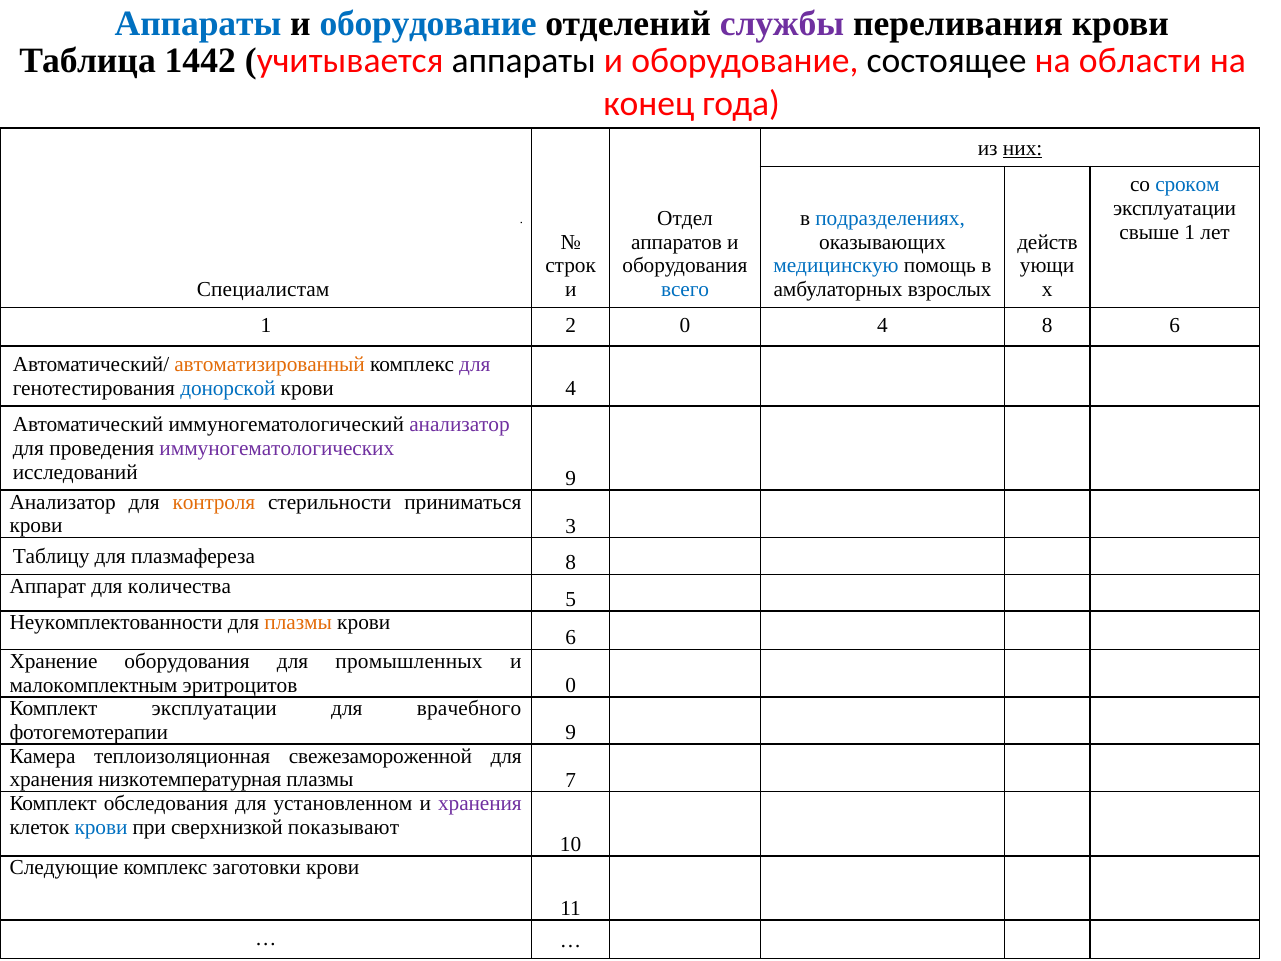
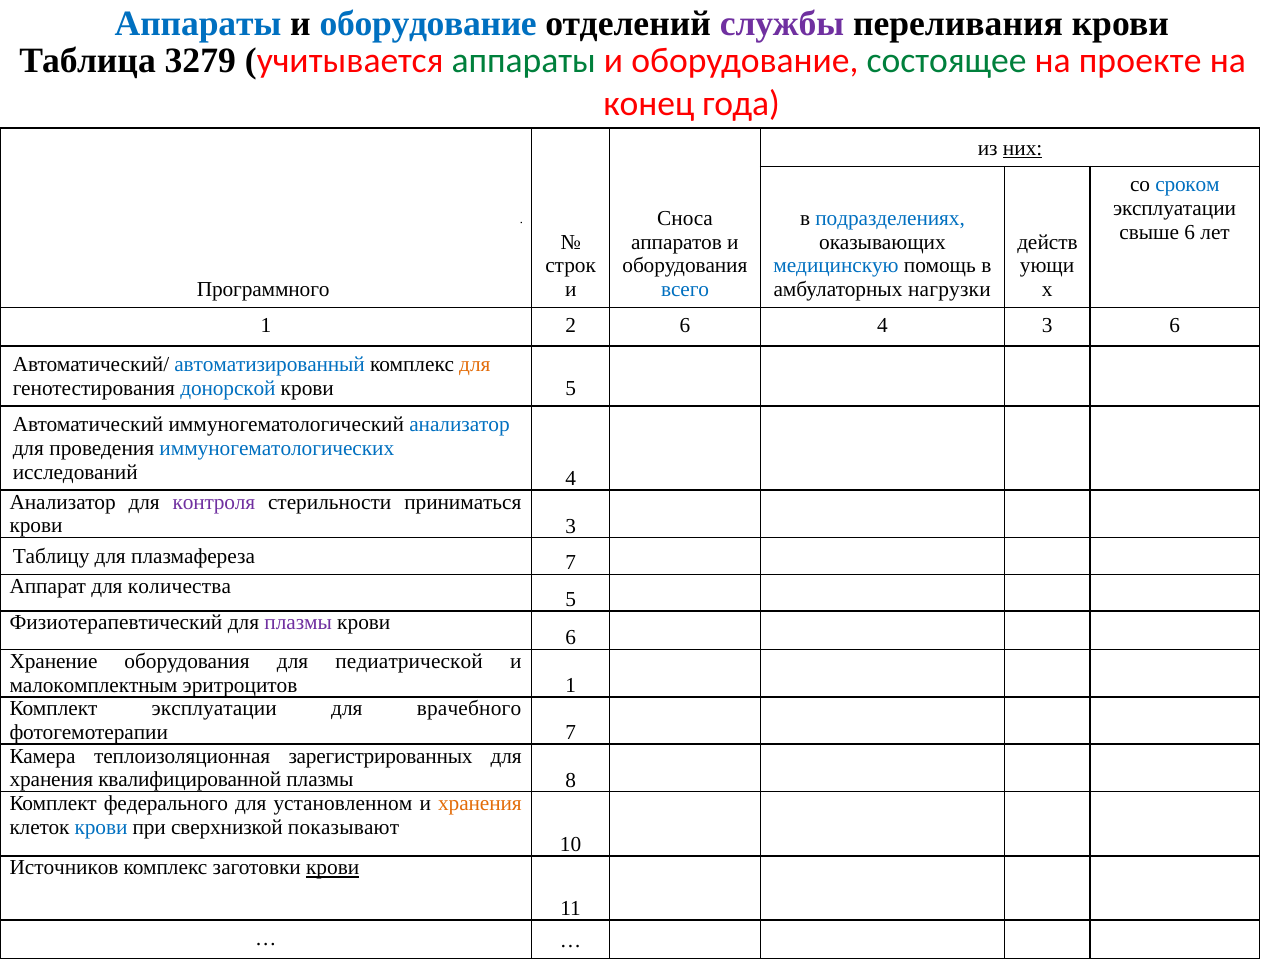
1442: 1442 -> 3279 (200, 61)
аппараты colour: black -> green (524, 61)
состоящее colour: black -> green (947, 61)
области: области -> проекте (1140, 61)
Отдел: Отдел -> Сноса (685, 218)
свыше 1: 1 -> 6 (1190, 232)
Специалистам: Специалистам -> Программного (263, 289)
взрослых: взрослых -> нагрузки (949, 289)
2 0: 0 -> 6 (685, 326)
4 8: 8 -> 3 (1047, 326)
автоматизированный colour: orange -> blue (270, 364)
для colour: purple -> orange (475, 364)
крови 4: 4 -> 5 (571, 388)
анализатор colour: purple -> blue (460, 425)
иммуногематологических colour: purple -> blue (277, 448)
исследований 9: 9 -> 4 (571, 478)
контроля colour: orange -> purple (214, 502)
плазмафереза 8: 8 -> 7 (571, 562)
Неукомплектованности: Неукомплектованности -> Физиотерапевтический (116, 623)
плазмы colour: orange -> purple (298, 623)
промышленных: промышленных -> педиатрической (409, 661)
эритроцитов 0: 0 -> 1 (571, 685)
фотогемотерапии 9: 9 -> 7 (571, 732)
свежезамороженной: свежезамороженной -> зарегистрированных (381, 756)
низкотемпературная: низкотемпературная -> квалифицированной (190, 780)
7: 7 -> 8 (571, 780)
обследования: обследования -> федерального (166, 803)
хранения colour: purple -> orange (480, 803)
Следующие: Следующие -> Источников (64, 868)
крови underline: none -> present (333, 868)
